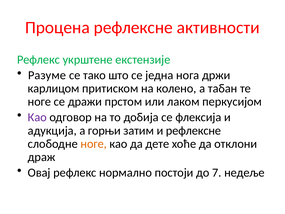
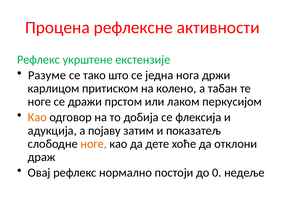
Као colour: purple -> orange (37, 117)
горњи: горњи -> појаву (104, 130)
и рефлексне: рефлексне -> показатељ (193, 130)
7: 7 -> 0 (217, 172)
